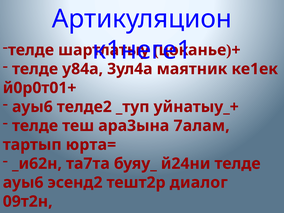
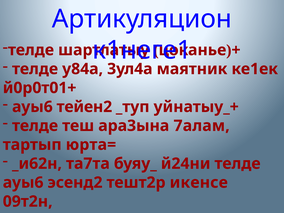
телде2: телде2 -> тейен2 (84, 107)
диалог: диалог -> икенсе (199, 183)
